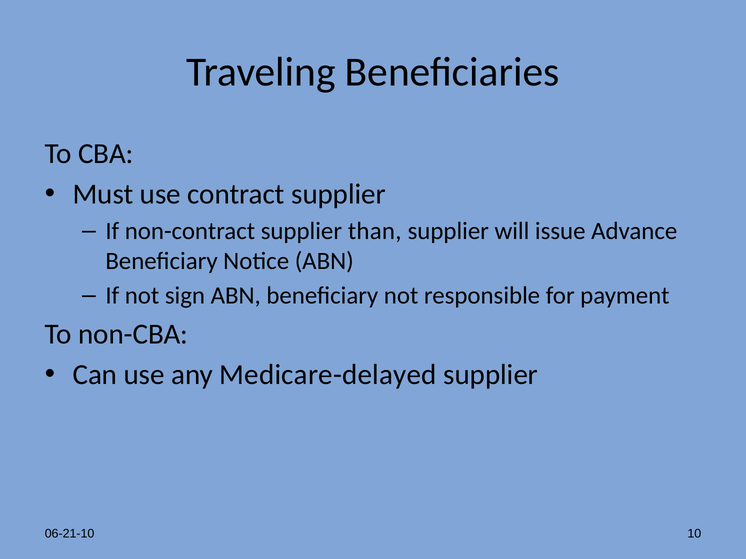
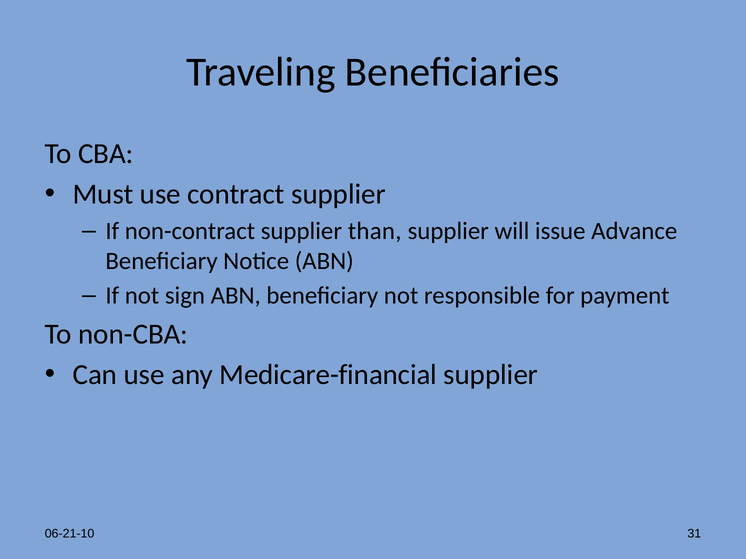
Medicare-delayed: Medicare-delayed -> Medicare-financial (328, 375)
10: 10 -> 31 (694, 534)
